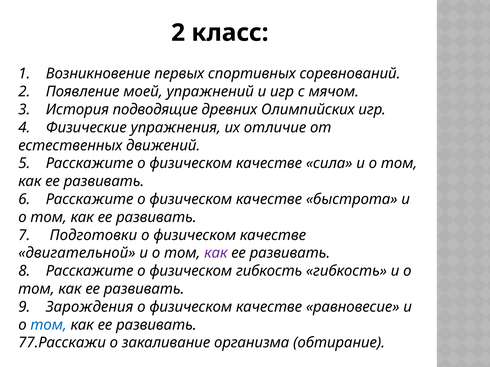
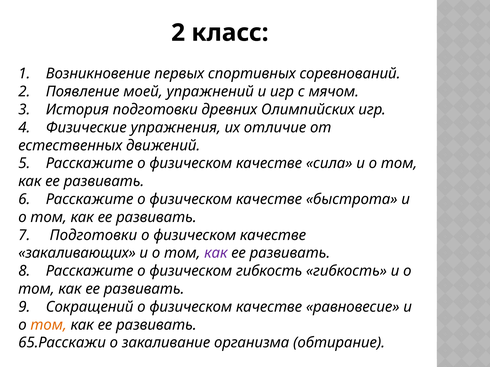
История подводящие: подводящие -> подготовки (155, 110)
двигательной: двигательной -> закаливающих (77, 253)
Зарождения: Зарождения -> Сокращений (90, 307)
том colour: blue -> orange (49, 325)
77.Расскажи: 77.Расскажи -> 65.Расскажи (62, 343)
